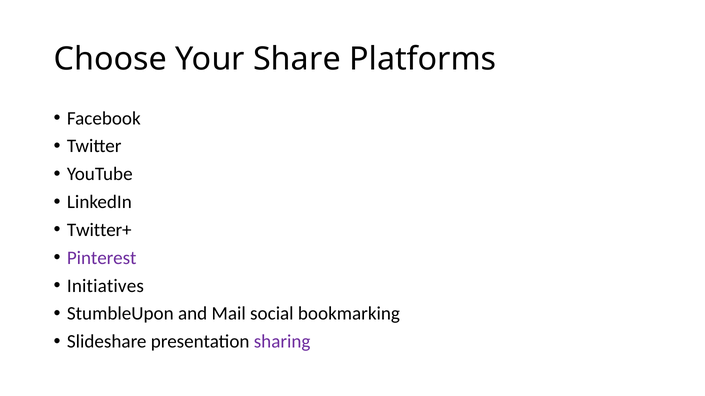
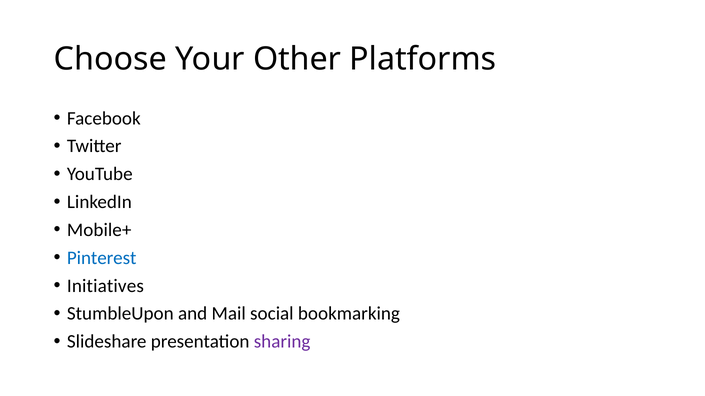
Share: Share -> Other (297, 59)
Twitter+: Twitter+ -> Mobile+ (99, 230)
Pinterest colour: purple -> blue (102, 258)
